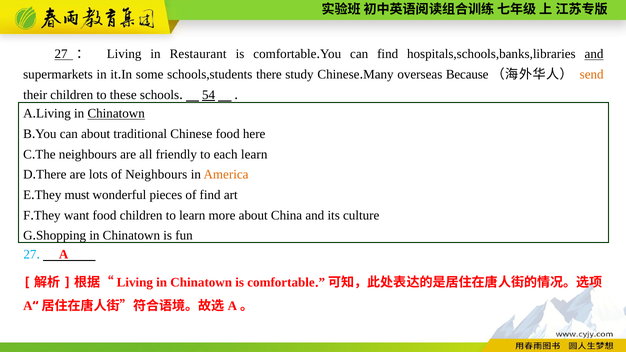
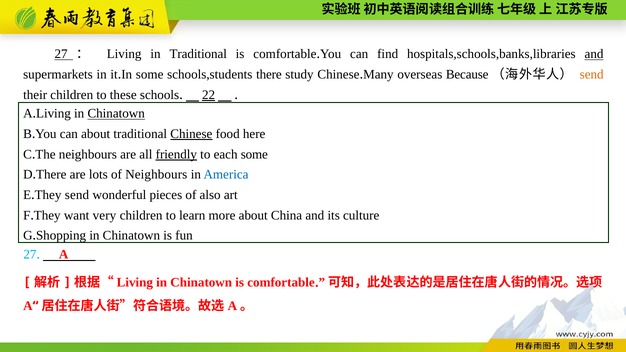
in Restaurant: Restaurant -> Traditional (198, 54)
54: 54 -> 22 (209, 95)
Chinese underline: none -> present (191, 134)
friendly underline: none -> present (176, 154)
each learn: learn -> some (254, 154)
America colour: orange -> blue (226, 175)
must: must -> send (77, 195)
of find: find -> also (210, 195)
want food: food -> very (104, 215)
